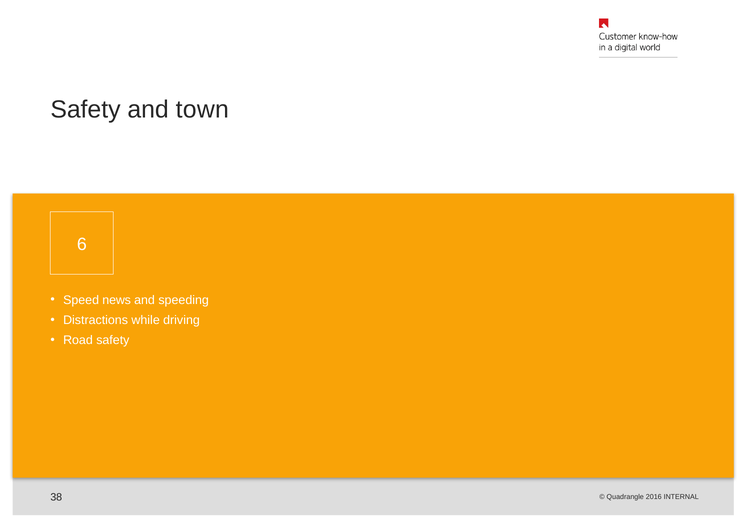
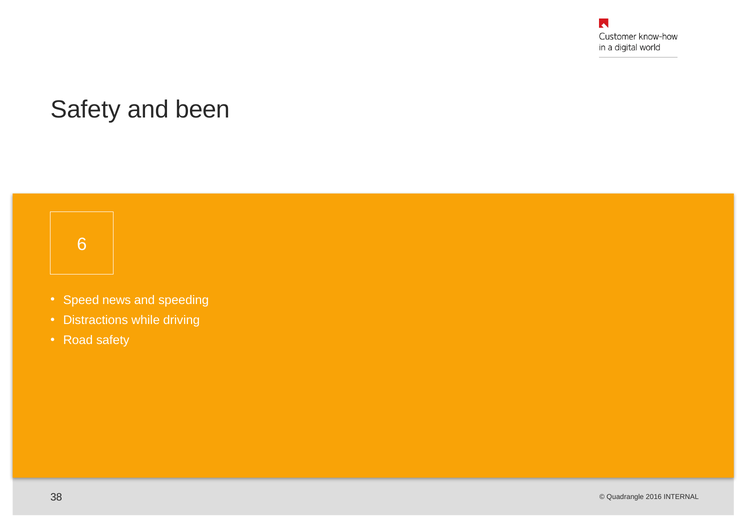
town: town -> been (203, 110)
